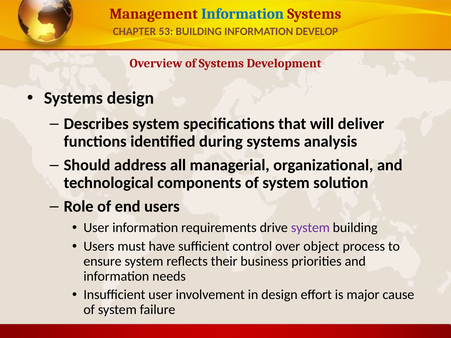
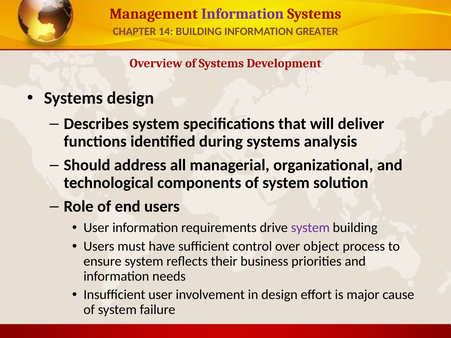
Information colour: blue -> purple (243, 14)
53: 53 -> 14 (166, 31)
DEVELOP: DEVELOP -> GREATER (317, 31)
